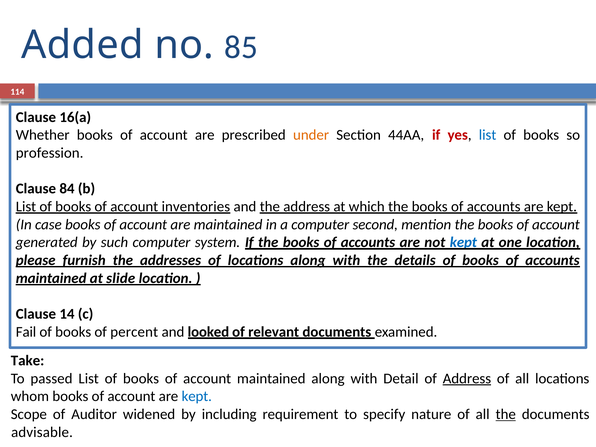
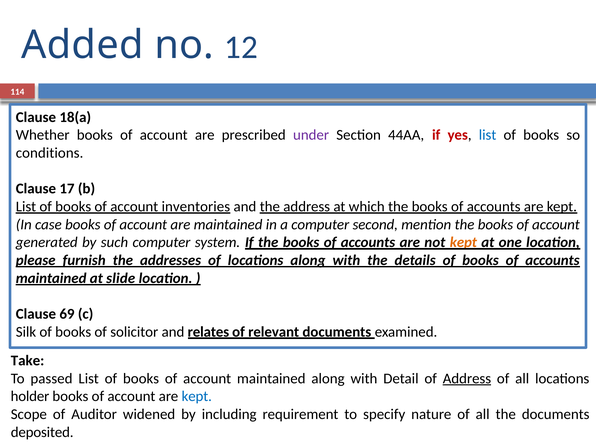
85: 85 -> 12 (241, 47)
16(a: 16(a -> 18(a (75, 117)
under colour: orange -> purple (311, 135)
profession: profession -> conditions (50, 153)
84: 84 -> 17 (67, 189)
kept colour: blue -> orange (463, 242)
14: 14 -> 69 (67, 314)
Fail: Fail -> Silk (26, 332)
percent: percent -> solicitor (134, 332)
looked: looked -> relates (208, 332)
whom: whom -> holder (30, 396)
the underline: present -> none (506, 414)
advisable: advisable -> deposited (42, 432)
